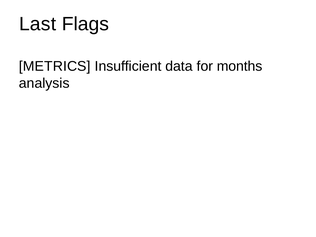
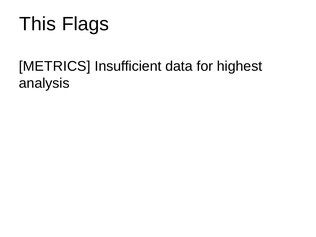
Last: Last -> This (38, 24)
months: months -> highest (240, 66)
